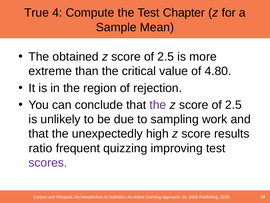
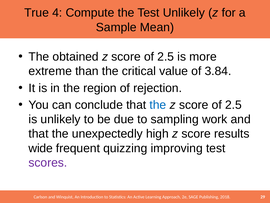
Test Chapter: Chapter -> Unlikely (184, 13)
4.80: 4.80 -> 3.84 (218, 71)
the colour: purple -> blue (158, 105)
ratio: ratio -> wide (41, 148)
